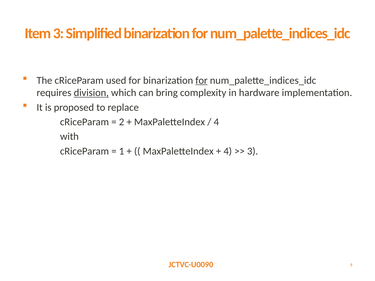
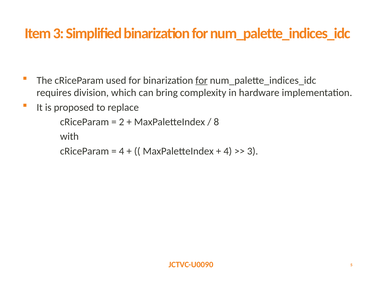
division underline: present -> none (91, 93)
4: 4 -> 8 (216, 122)
1: 1 -> 4 (122, 151)
